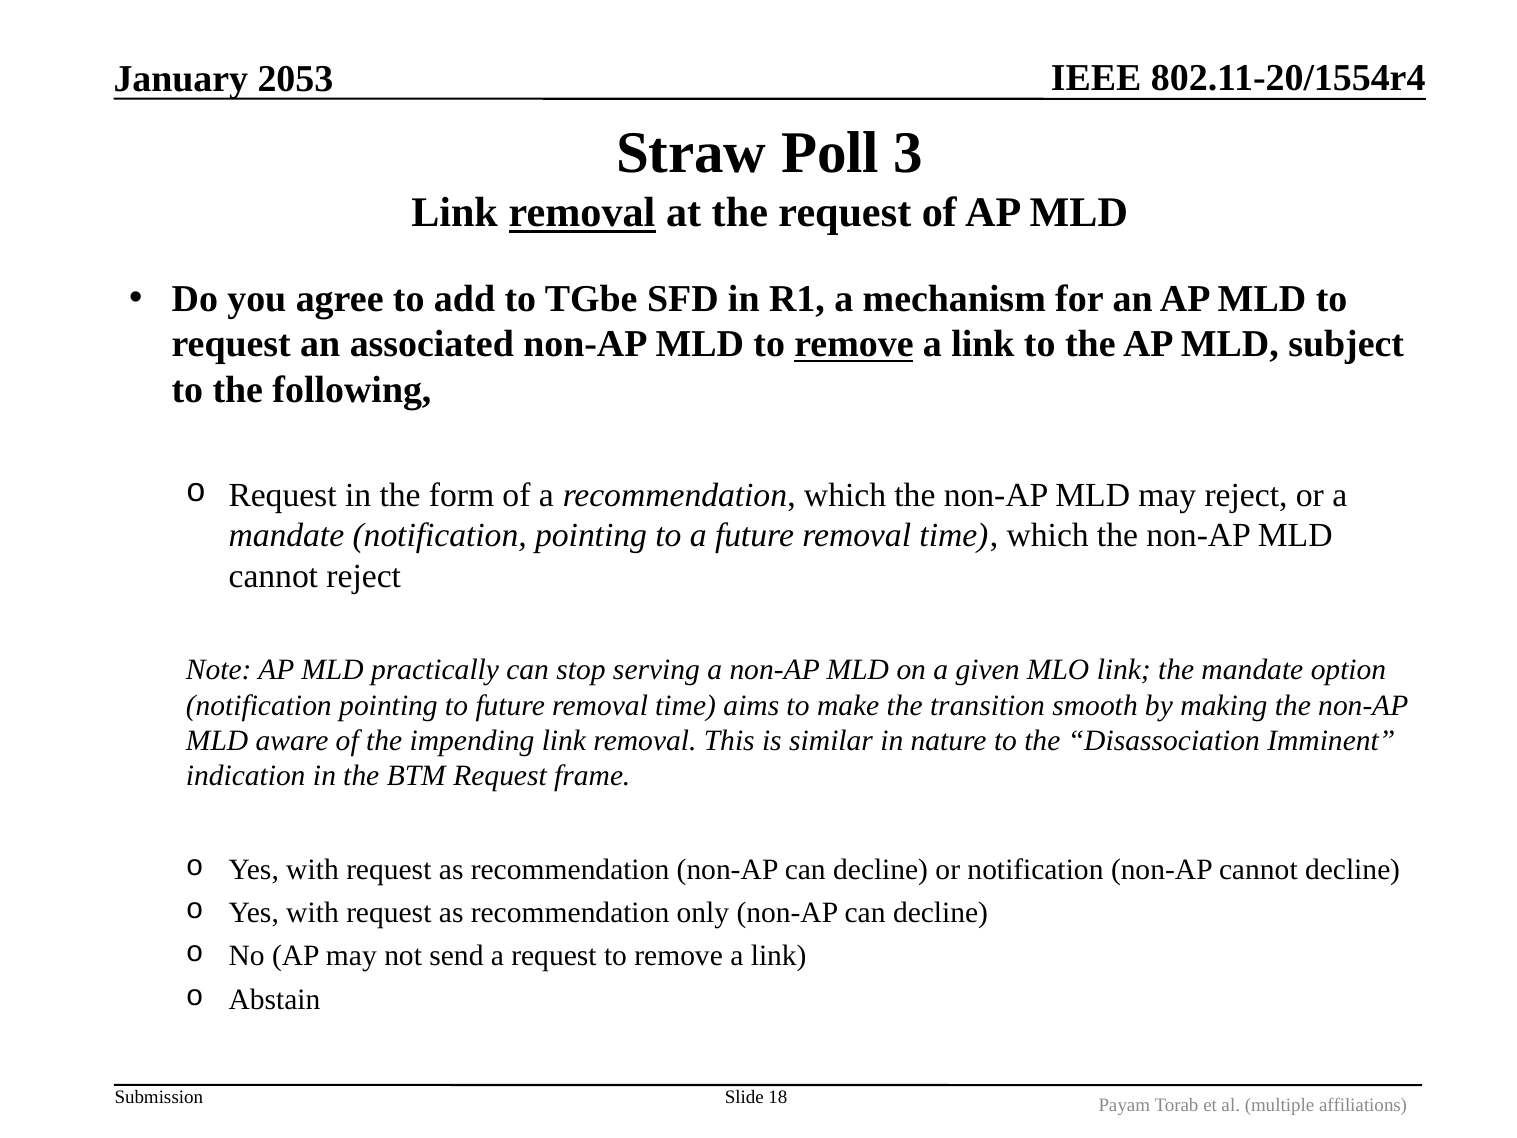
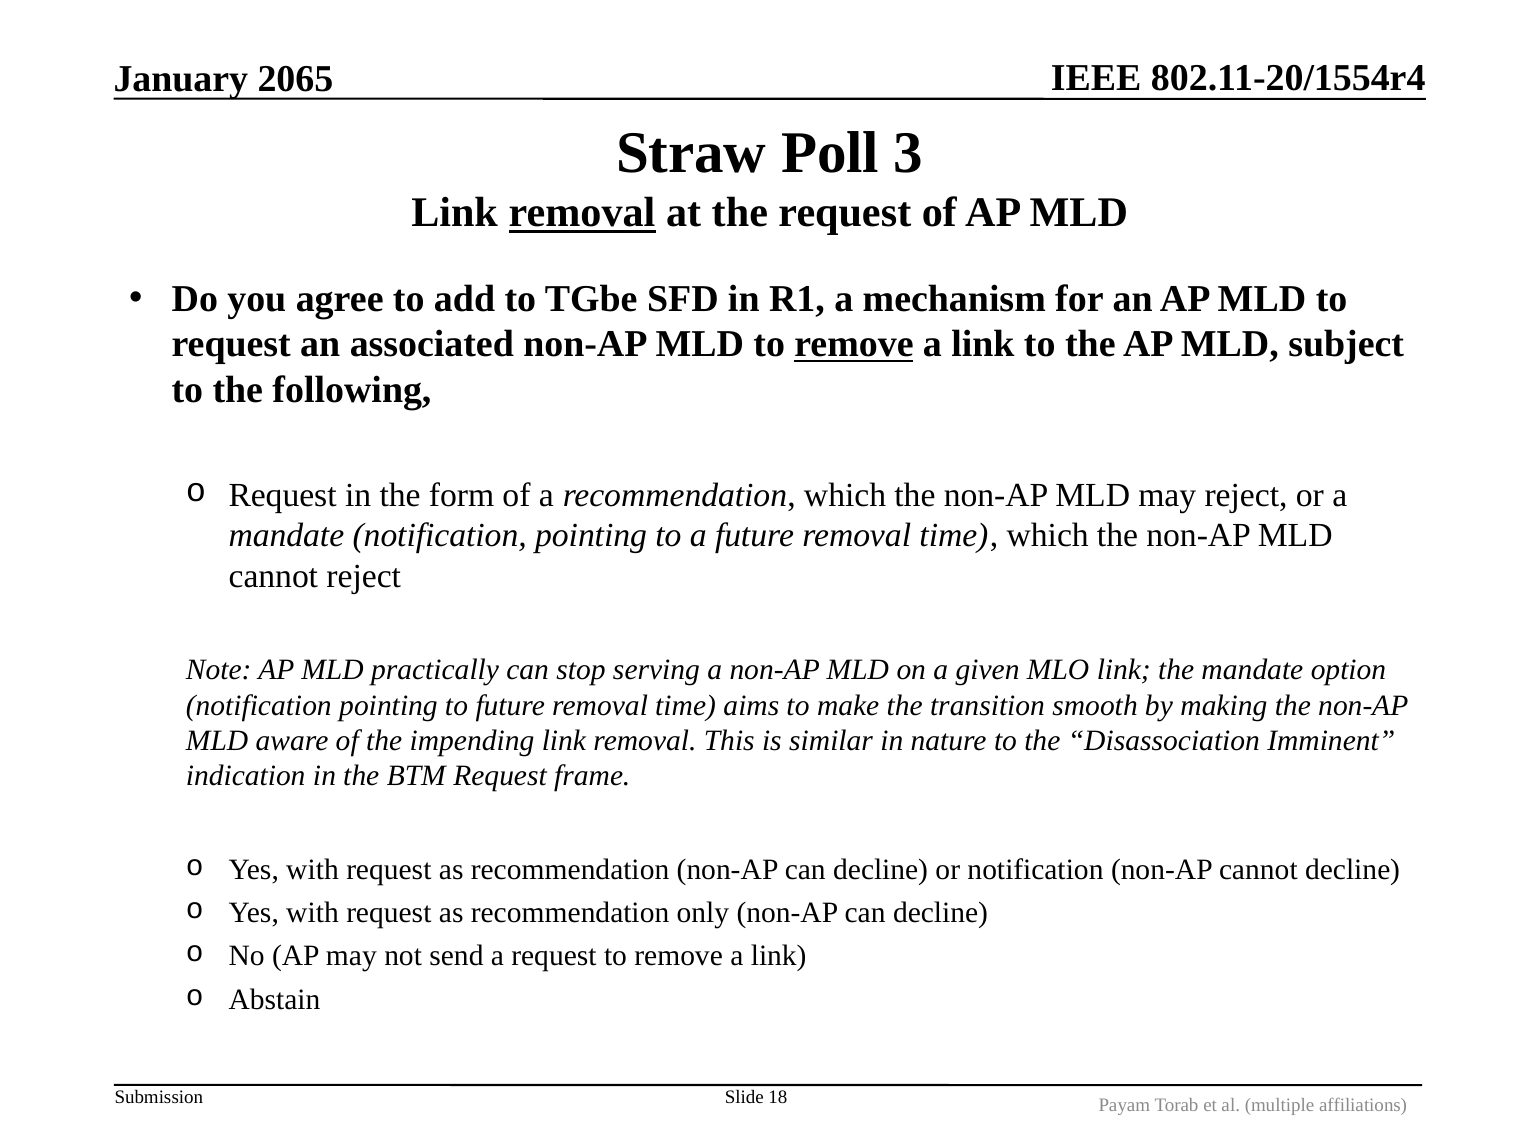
2053: 2053 -> 2065 (295, 79)
